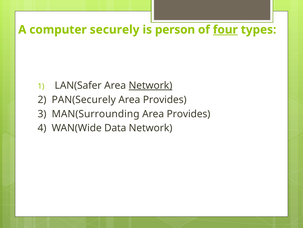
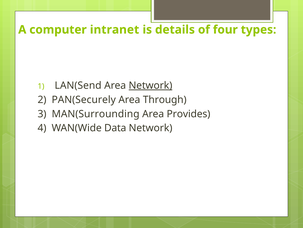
securely: securely -> intranet (115, 30)
person: person -> details (175, 30)
four underline: present -> none (225, 30)
LAN(Safer: LAN(Safer -> LAN(Send (78, 85)
Provides: Provides -> Through (165, 99)
